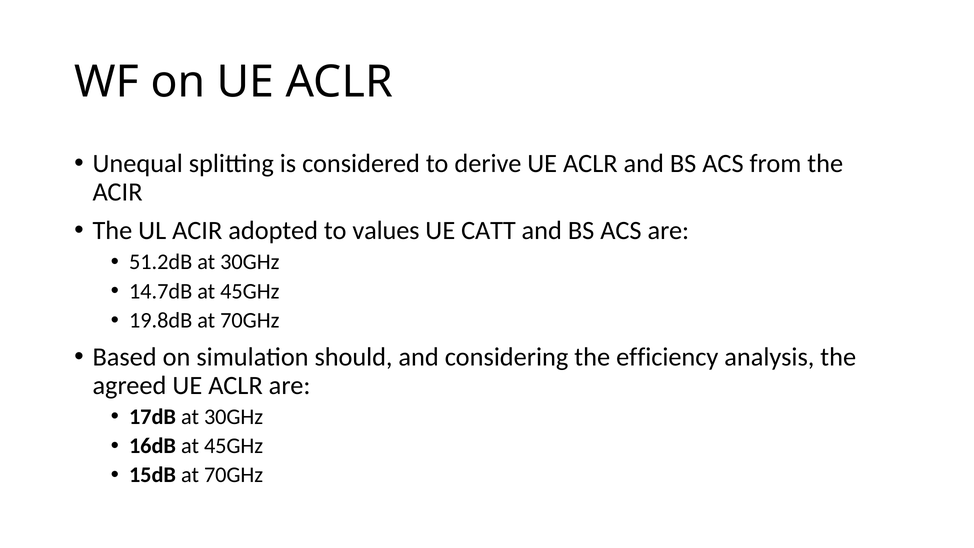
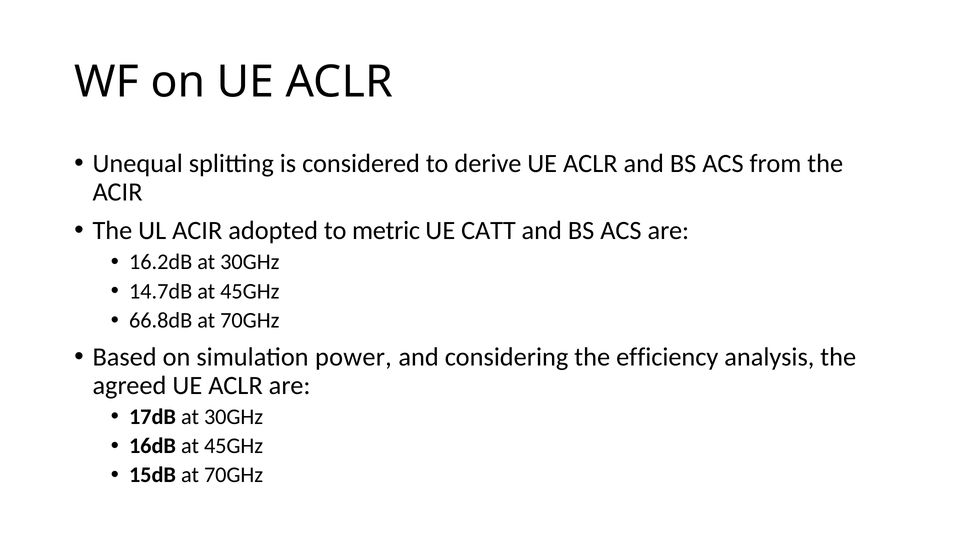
values: values -> metric (386, 231)
51.2dB: 51.2dB -> 16.2dB (161, 262)
19.8dB: 19.8dB -> 66.8dB (161, 320)
should: should -> power (353, 357)
